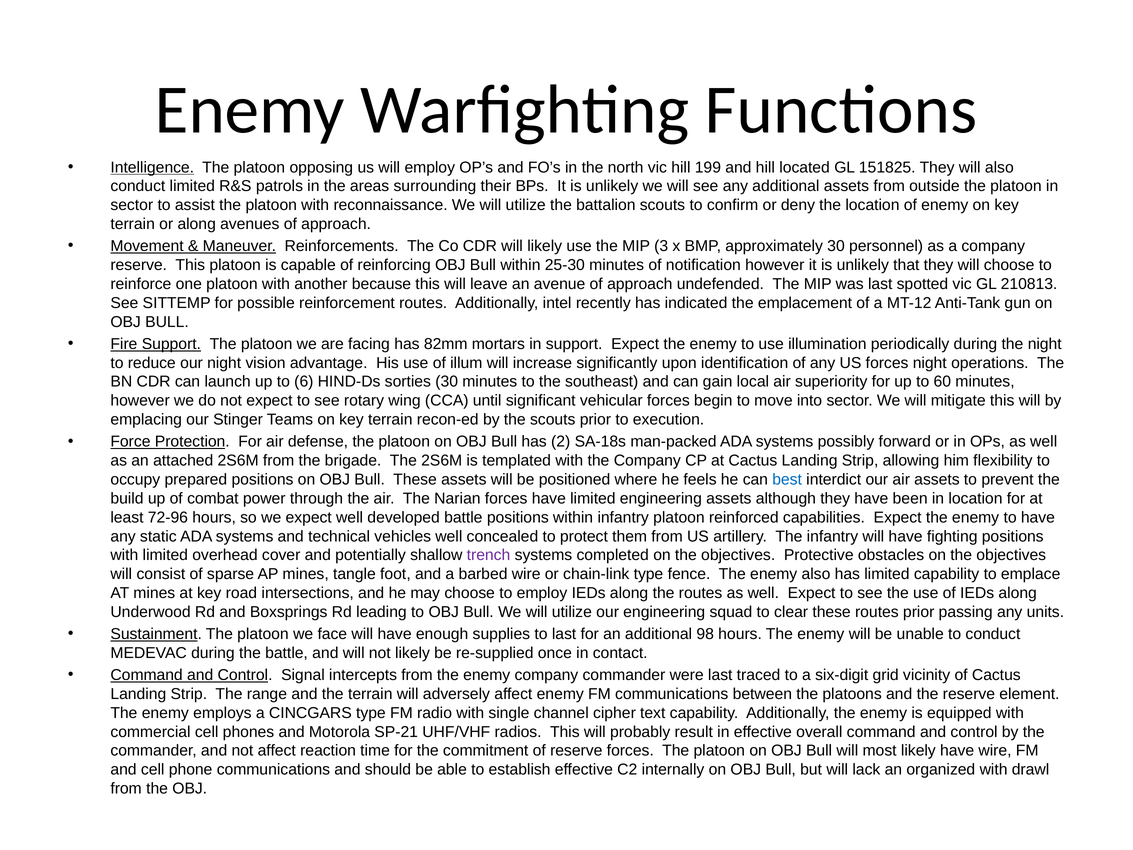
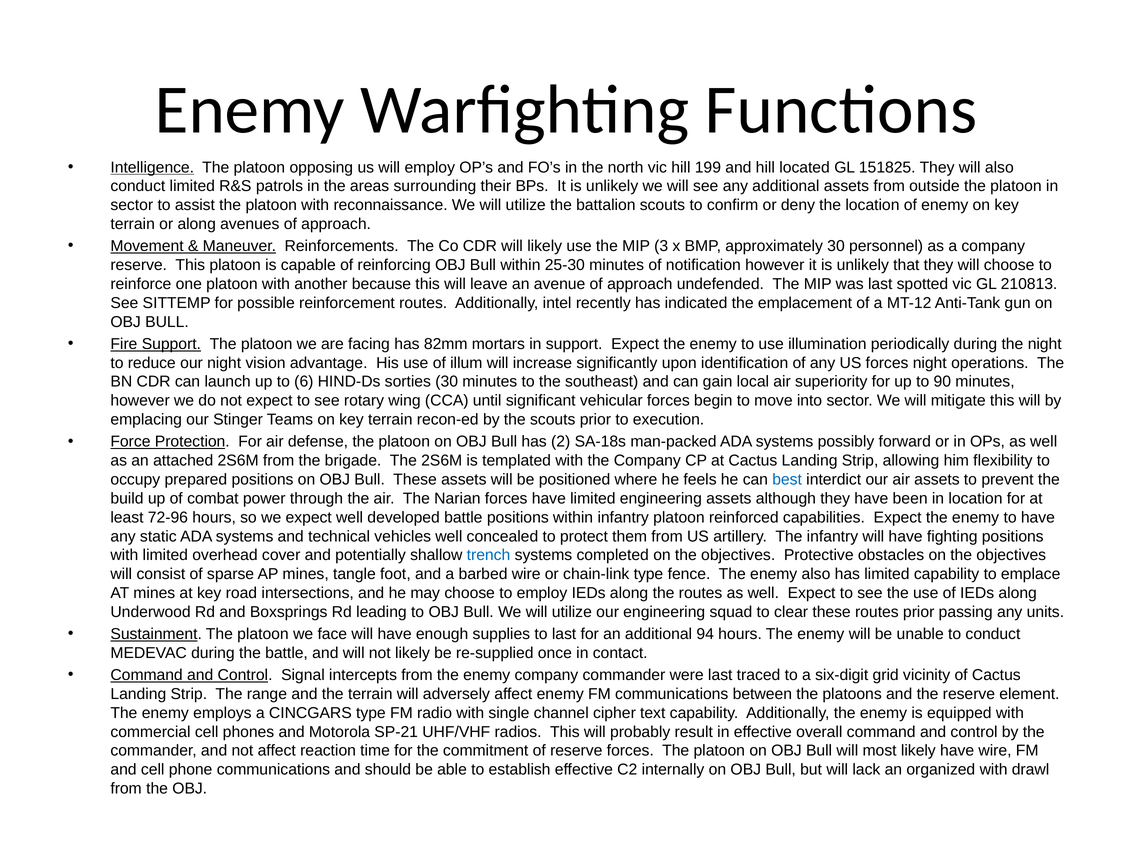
60: 60 -> 90 (942, 382)
trench colour: purple -> blue (489, 555)
98: 98 -> 94 (705, 634)
